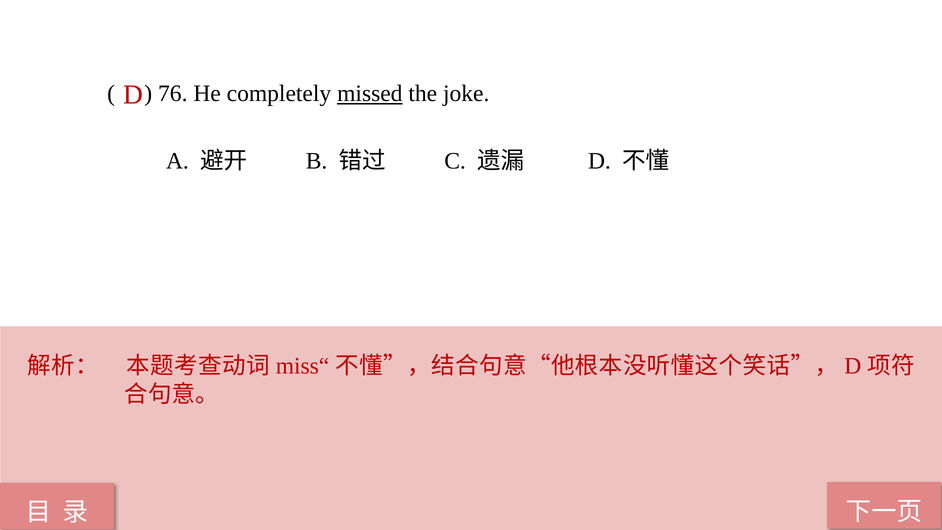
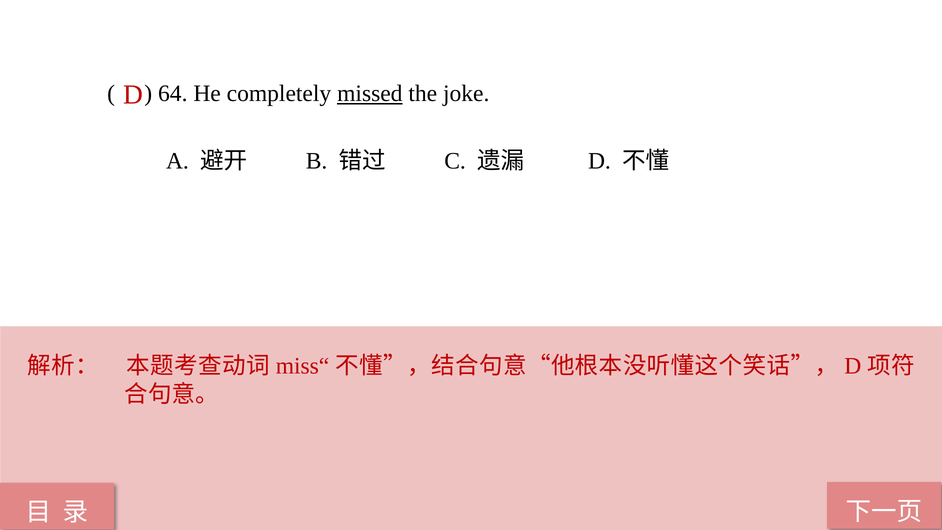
76: 76 -> 64 (173, 93)
